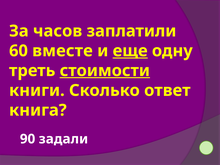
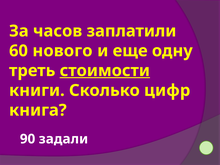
вместе: вместе -> нового (62, 51)
еще underline: present -> none (130, 51)
ответ: ответ -> цифр (167, 90)
